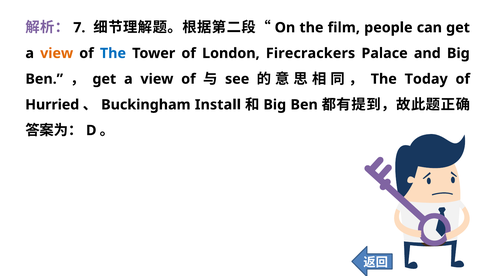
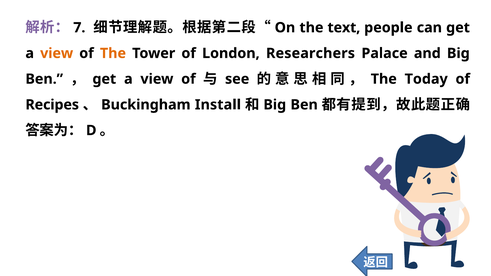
film: film -> text (344, 28)
The colour: blue -> orange (113, 53)
Firecrackers: Firecrackers -> Researchers (310, 53)
Hurried: Hurried -> Recipes (52, 105)
